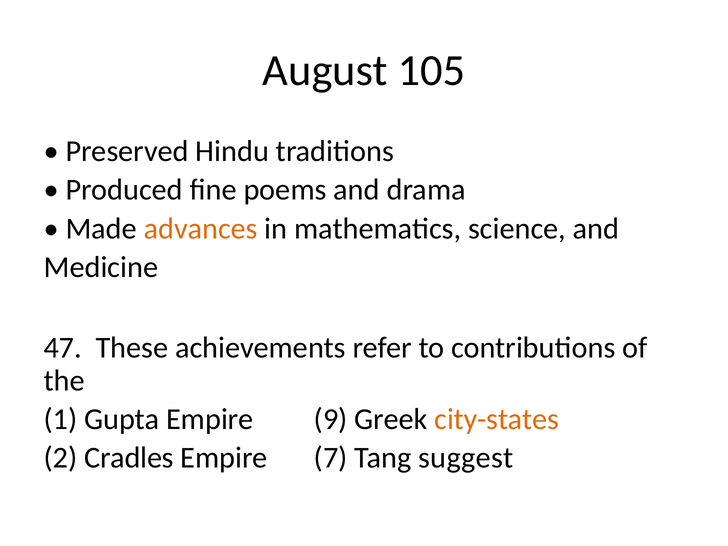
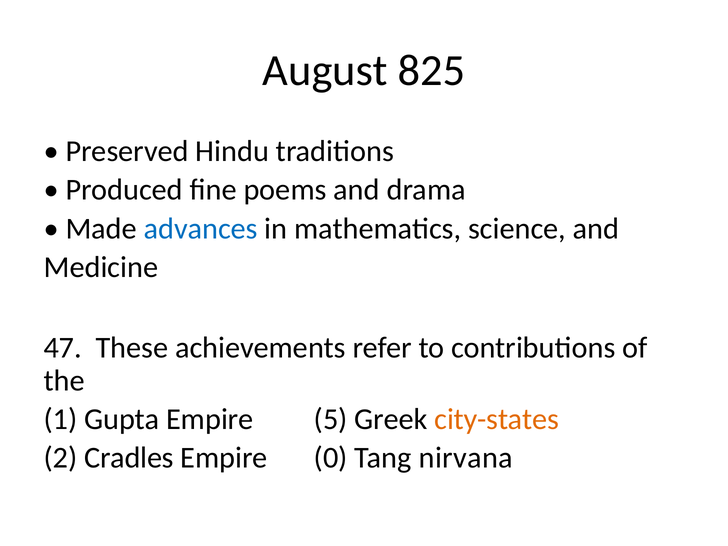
105: 105 -> 825 (431, 70)
advances colour: orange -> blue (201, 229)
9: 9 -> 5 (331, 419)
7: 7 -> 0 (331, 458)
suggest: suggest -> nirvana (466, 458)
